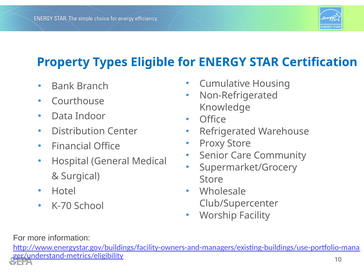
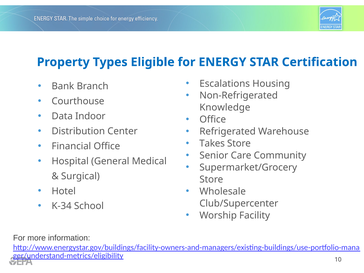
Cumulative: Cumulative -> Escalations (225, 84)
Proxy: Proxy -> Takes (212, 143)
K-70: K-70 -> K-34 (62, 206)
